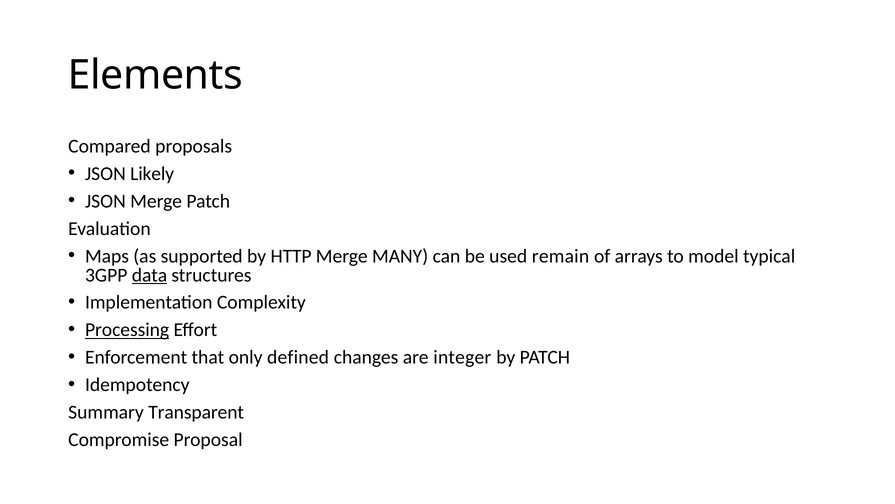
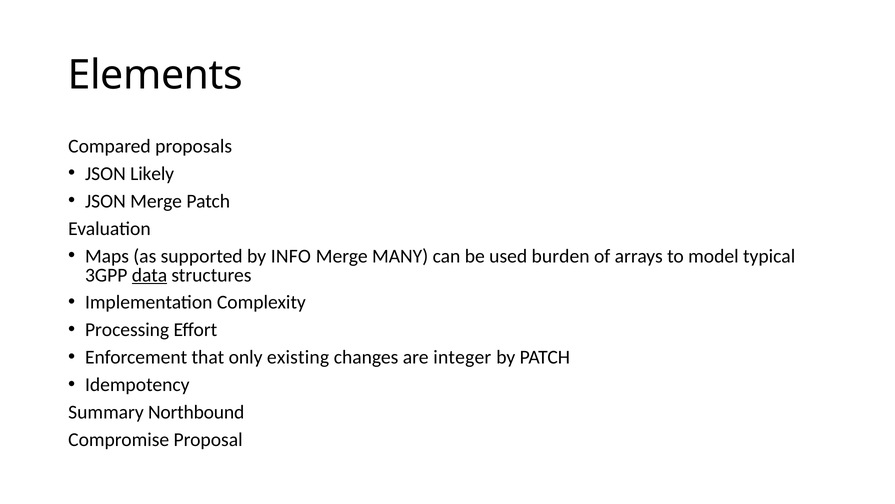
HTTP: HTTP -> INFO (291, 256)
remain: remain -> burden (561, 256)
Processing underline: present -> none (127, 330)
defined: defined -> existing (298, 357)
Transparent: Transparent -> Northbound (196, 412)
